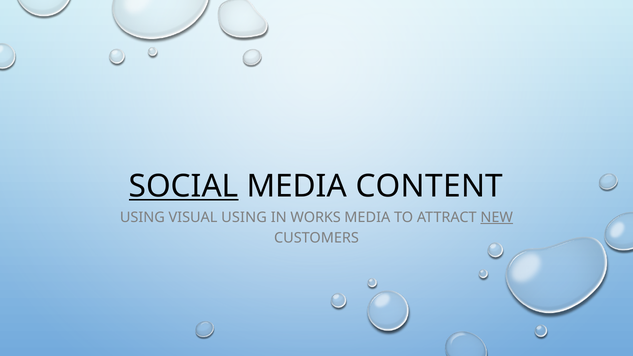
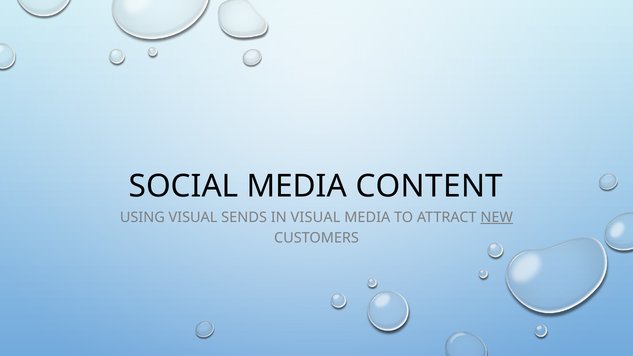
SOCIAL underline: present -> none (184, 186)
VISUAL USING: USING -> SENDS (244, 217)
IN WORKS: WORKS -> VISUAL (316, 217)
